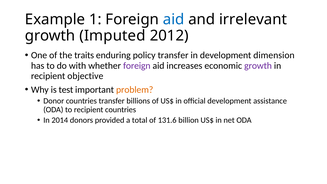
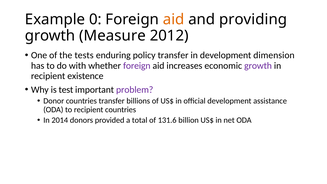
1: 1 -> 0 (95, 19)
aid colour: blue -> orange (174, 19)
irrelevant: irrelevant -> providing (253, 19)
Imputed: Imputed -> Measure (112, 36)
traits: traits -> tests (84, 55)
objective: objective -> existence (85, 76)
problem colour: orange -> purple (135, 90)
